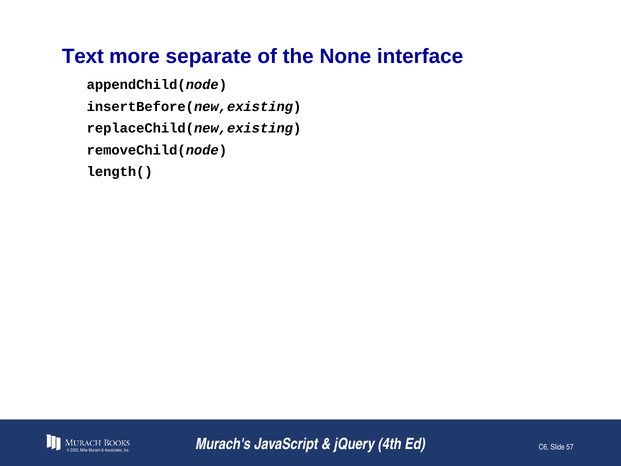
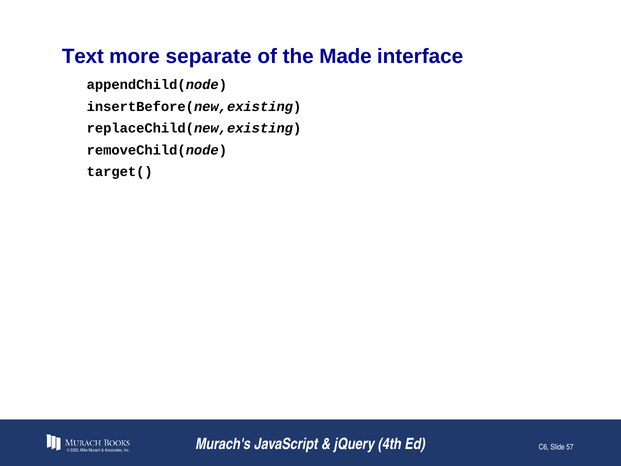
None: None -> Made (345, 56)
length(: length( -> target( (120, 172)
